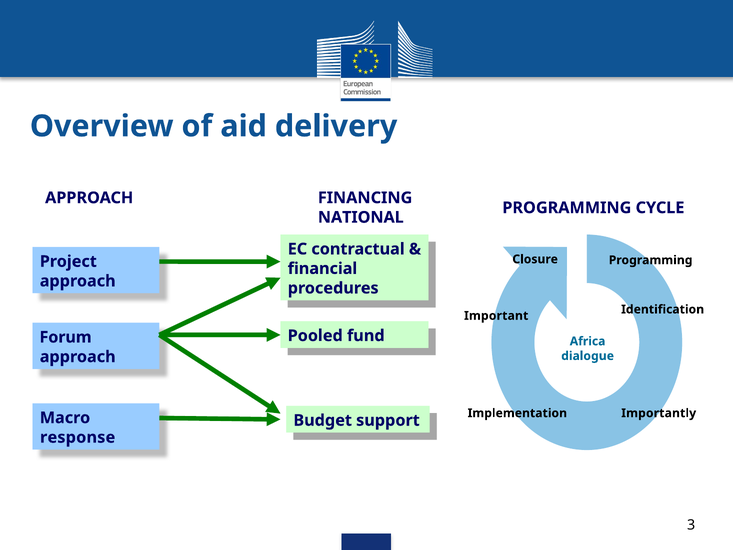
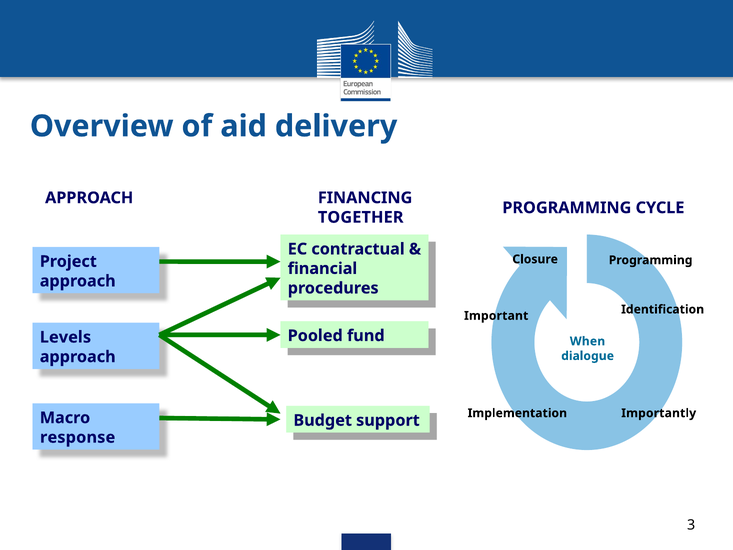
NATIONAL: NATIONAL -> TOGETHER (361, 217)
Forum: Forum -> Levels (65, 337)
Africa: Africa -> When (588, 341)
